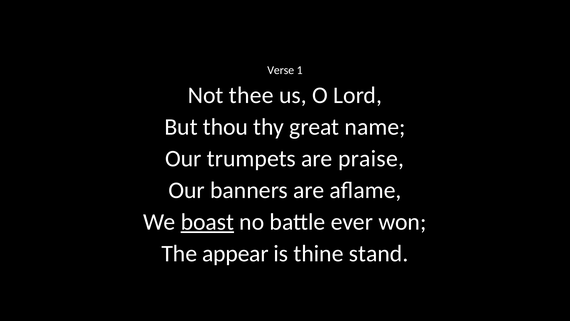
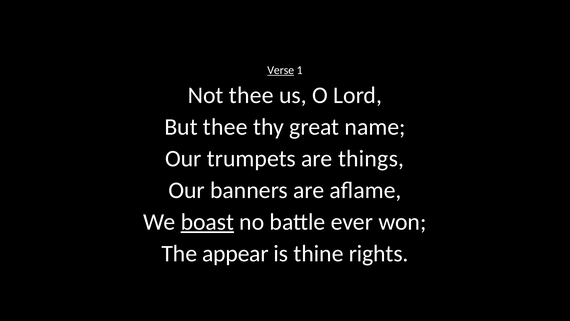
Verse underline: none -> present (281, 70)
But thou: thou -> thee (225, 127)
praise: praise -> things (371, 159)
stand: stand -> rights (379, 253)
